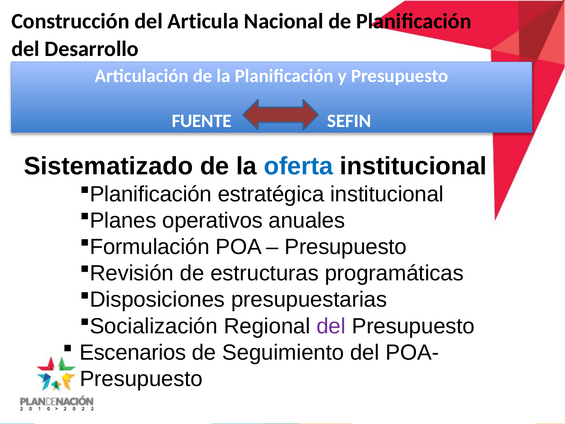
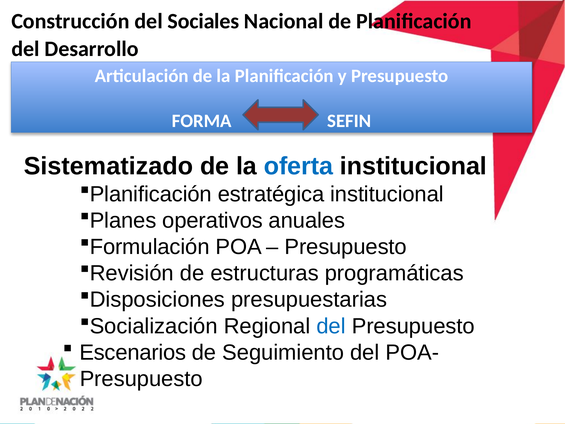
Articula: Articula -> Sociales (203, 21)
FUENTE: FUENTE -> FORMA (202, 121)
del colour: purple -> blue (331, 326)
